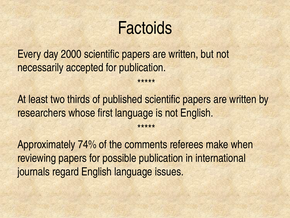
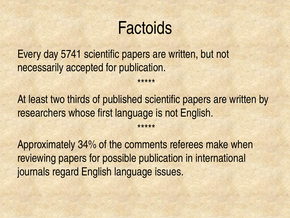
2000: 2000 -> 5741 (71, 54)
74%: 74% -> 34% (87, 144)
